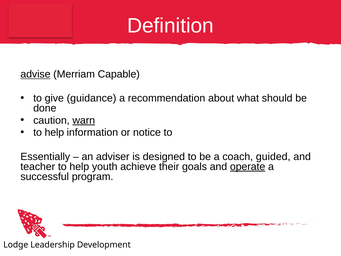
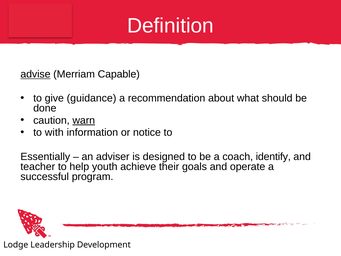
help: help -> with (54, 132)
guided: guided -> identify (273, 156)
operate underline: present -> none (248, 166)
